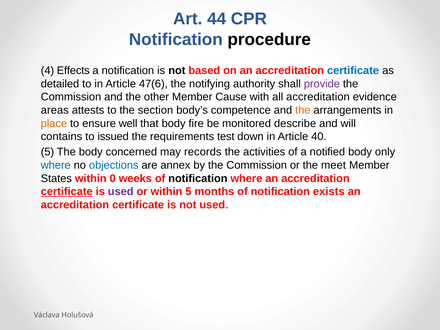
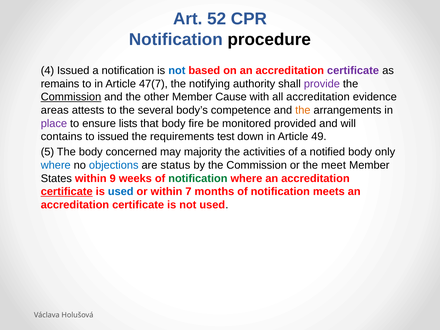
44: 44 -> 52 (217, 19)
4 Effects: Effects -> Issued (73, 71)
not colour: black -> blue (177, 71)
certificate colour: blue -> purple (353, 71)
detailed: detailed -> remains (60, 84)
47(6: 47(6 -> 47(7 (153, 84)
Commission underline: none -> present (71, 97)
section: section -> several (156, 110)
place colour: orange -> purple (54, 123)
well: well -> lists (128, 123)
describe: describe -> provided (295, 123)
40: 40 -> 49 (319, 137)
records: records -> majority (203, 152)
annex: annex -> status (175, 165)
0: 0 -> 9 (113, 178)
notification colour: black -> green (198, 178)
used colour: purple -> blue (121, 192)
within 5: 5 -> 7 (188, 192)
exists: exists -> meets (329, 192)
